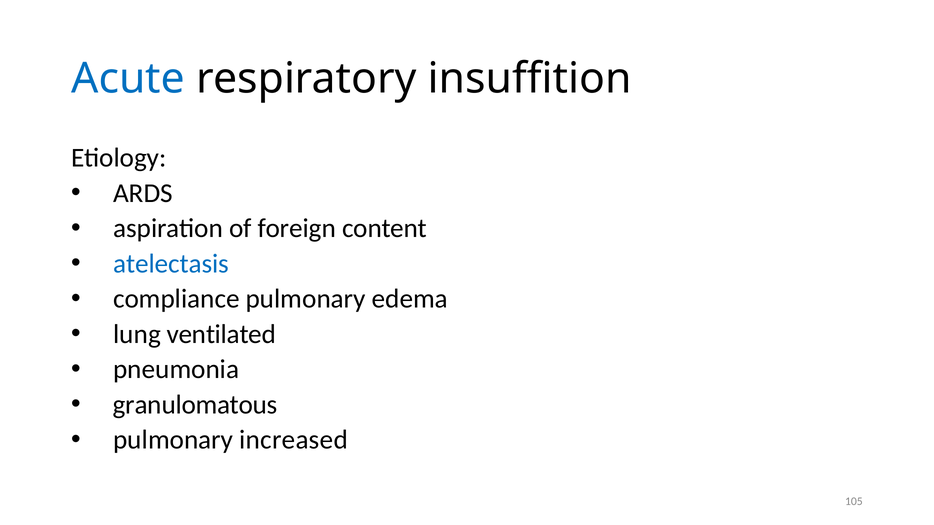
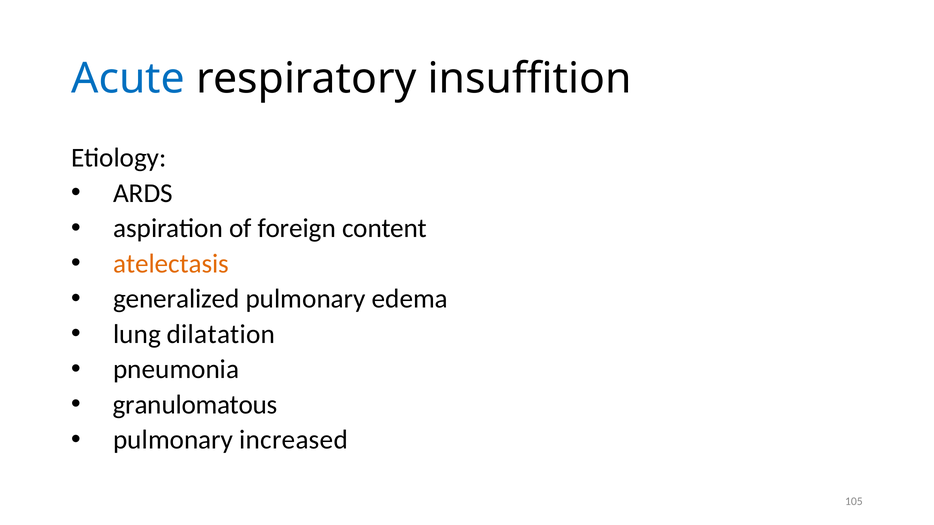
atelectasis colour: blue -> orange (171, 264)
compliance: compliance -> generalized (176, 299)
ventilated: ventilated -> dilatation (221, 334)
